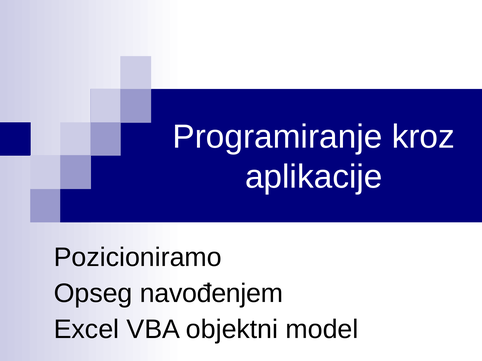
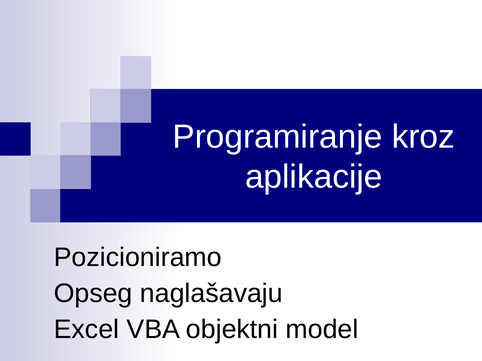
navođenjem: navođenjem -> naglašavaju (211, 294)
